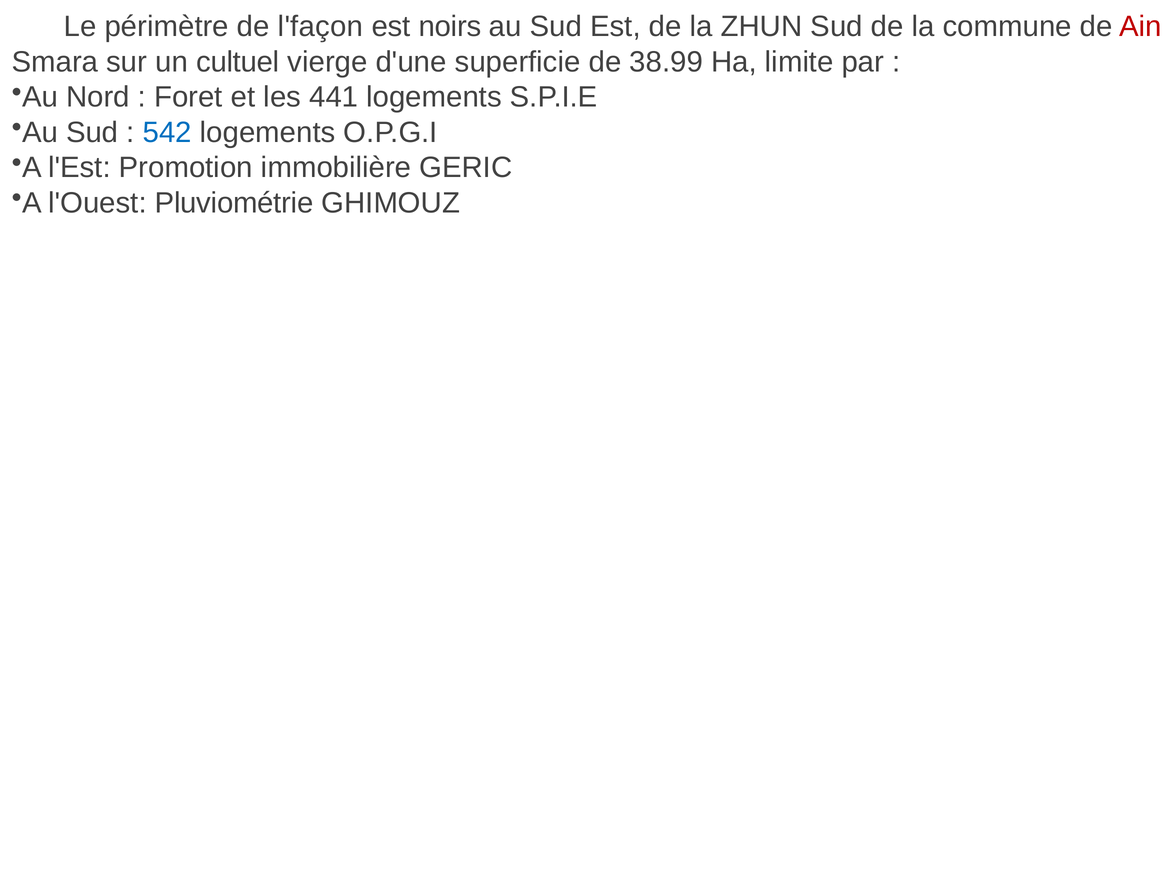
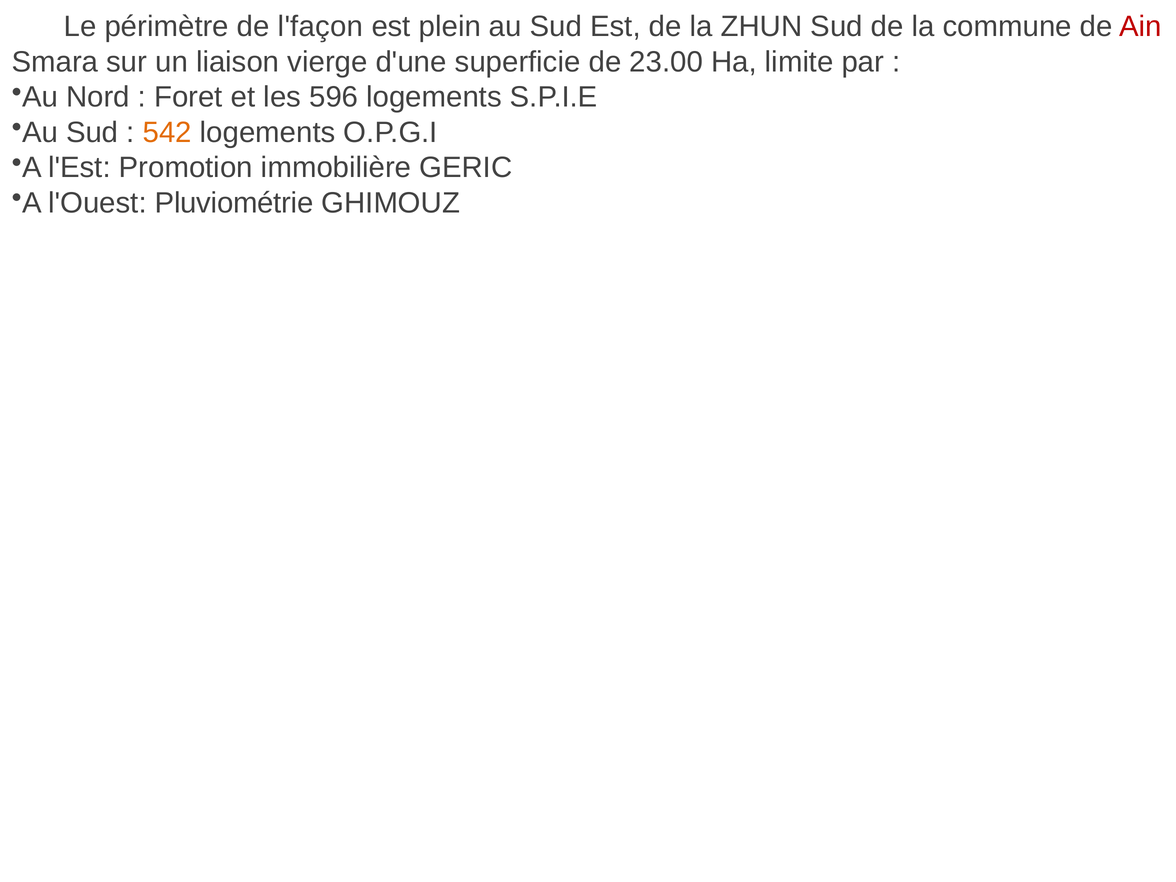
noirs: noirs -> plein (450, 27)
cultuel: cultuel -> liaison (238, 62)
38.99: 38.99 -> 23.00 (666, 62)
441: 441 -> 596 (334, 97)
542 colour: blue -> orange (167, 132)
